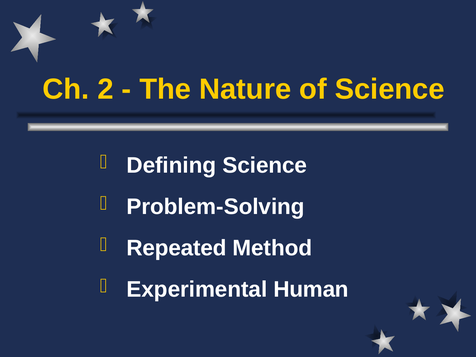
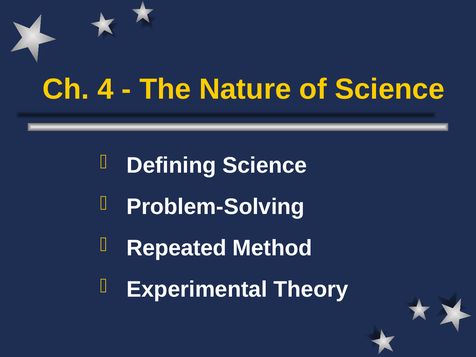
2: 2 -> 4 (105, 89)
Human: Human -> Theory (311, 289)
